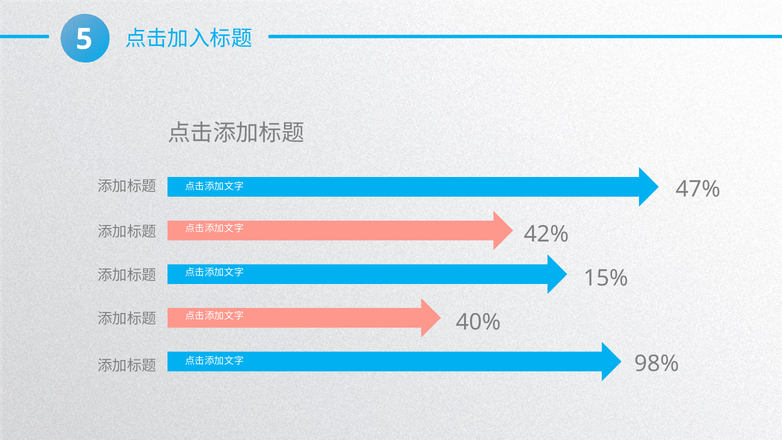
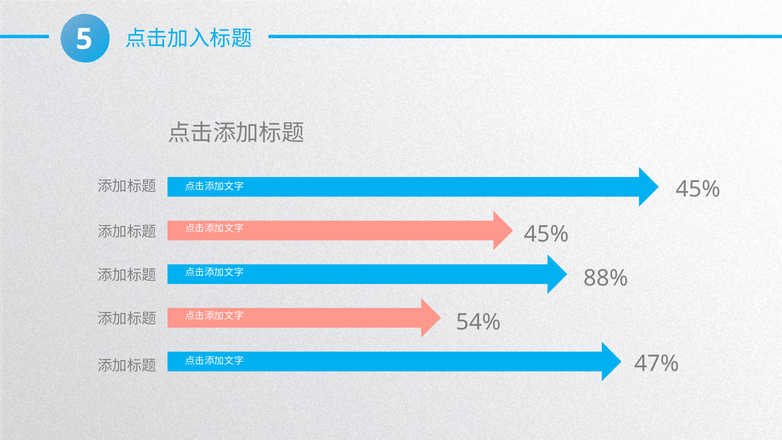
47%: 47% -> 45% (698, 189)
42%: 42% -> 45% (546, 234)
15%: 15% -> 88% (606, 278)
40%: 40% -> 54% (478, 322)
98%: 98% -> 47% (657, 364)
